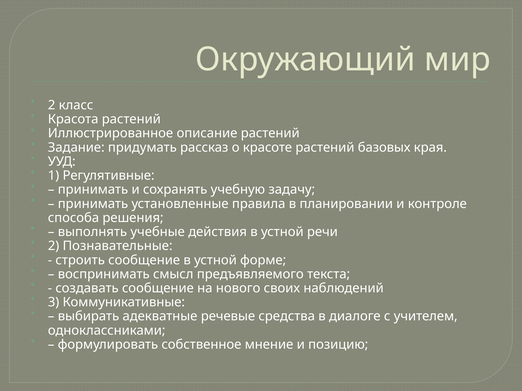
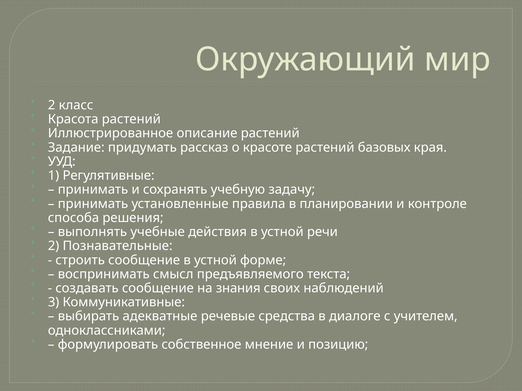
нового: нового -> знания (238, 289)
